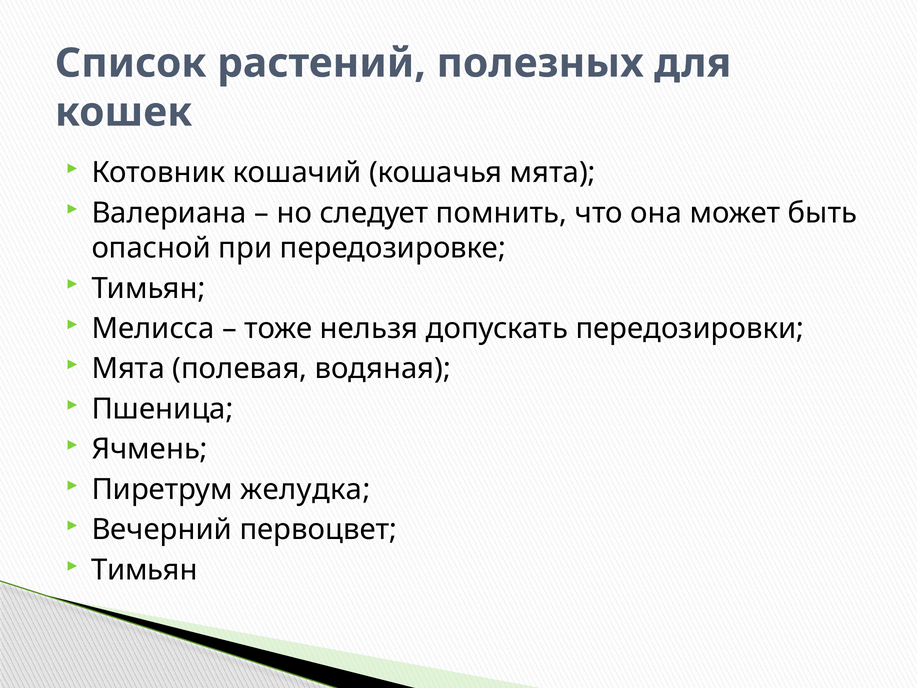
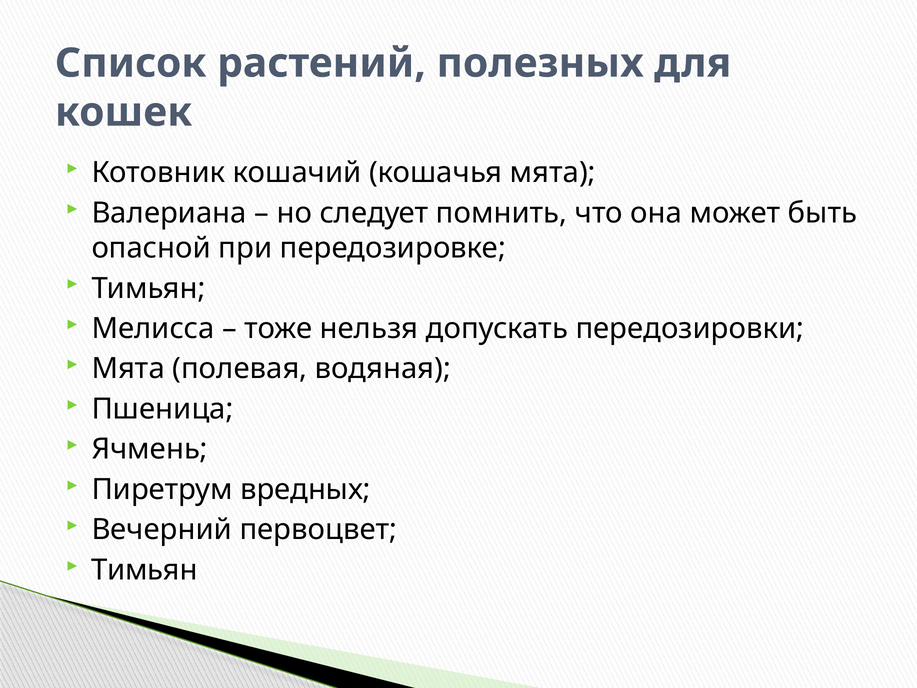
желудка: желудка -> вредных (306, 489)
